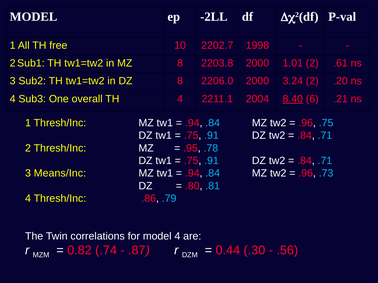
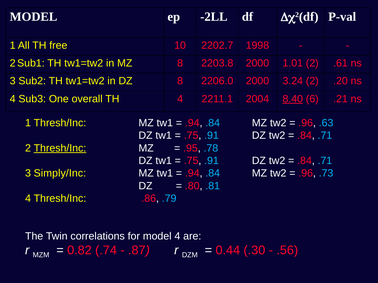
.96 .75: .75 -> .63 (326, 123)
Thresh/Inc underline: none -> present (60, 148)
Means/Inc: Means/Inc -> Simply/Inc (60, 174)
